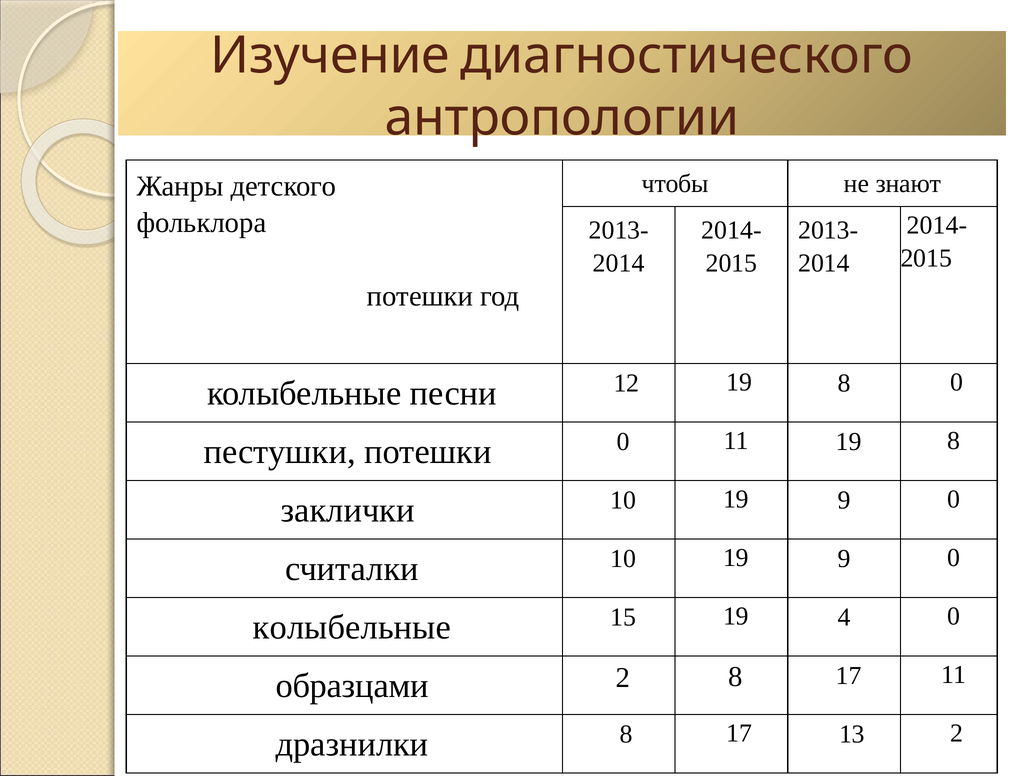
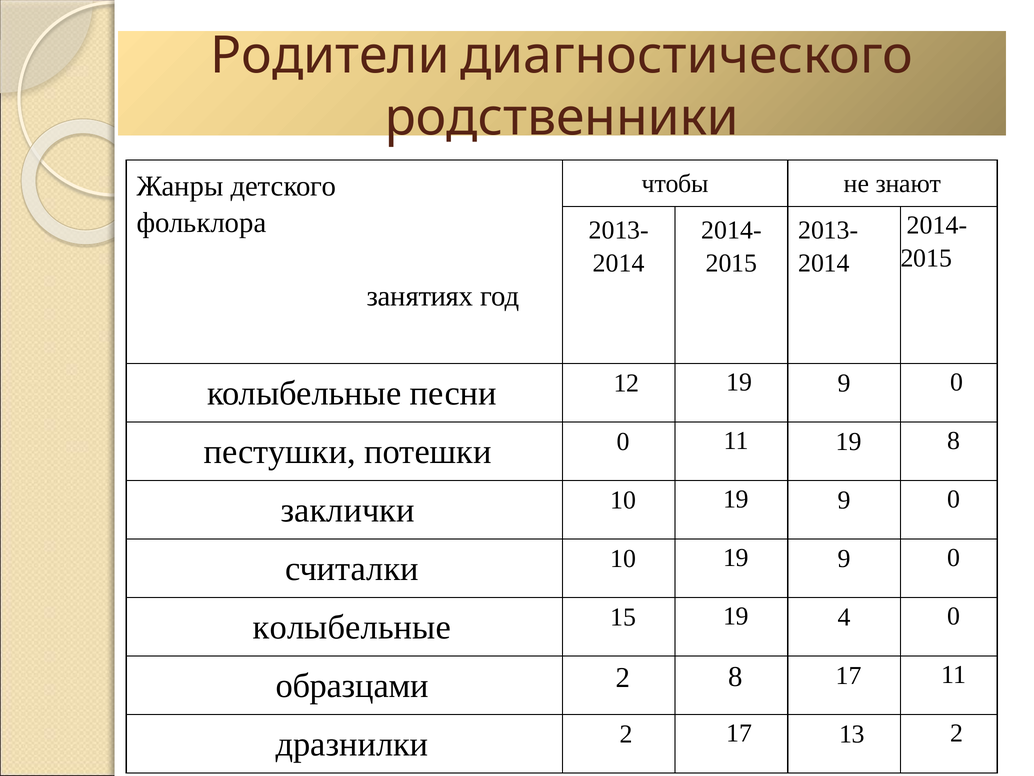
Изучение: Изучение -> Родители (330, 56)
антропологии: антропологии -> родственники (562, 118)
потешки: потешки -> занятиях (420, 296)
12 19 8: 8 -> 9 (844, 383)
дразнилки 8: 8 -> 2 (626, 734)
